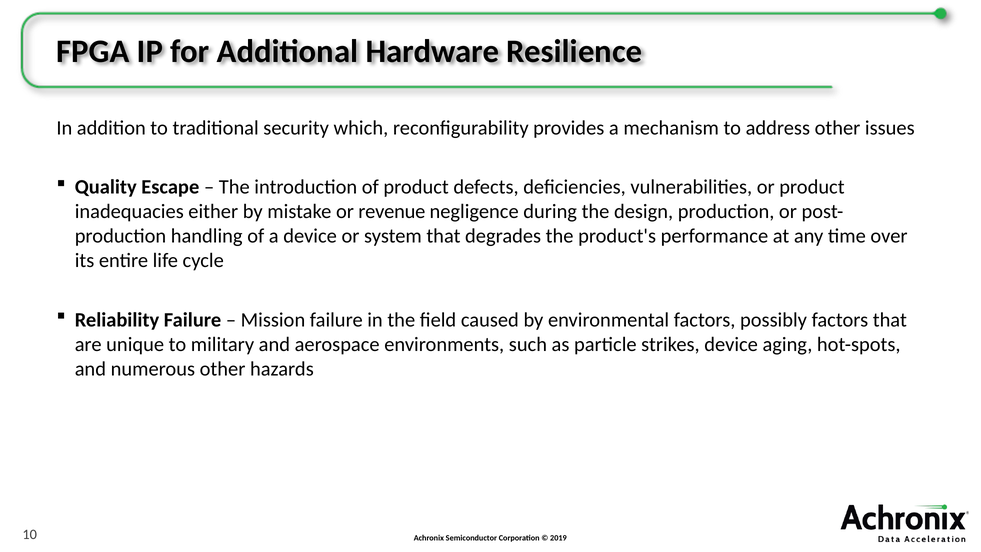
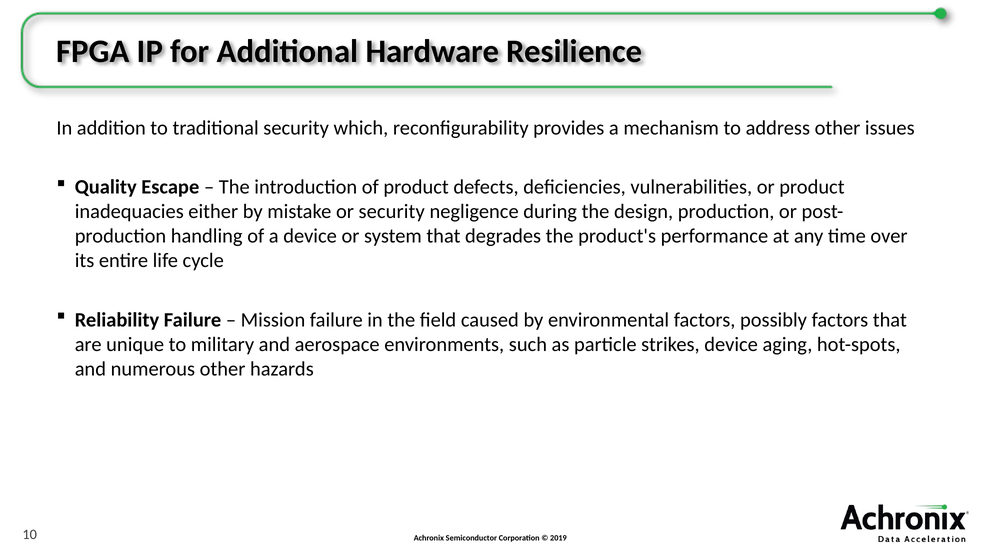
or revenue: revenue -> security (392, 212)
